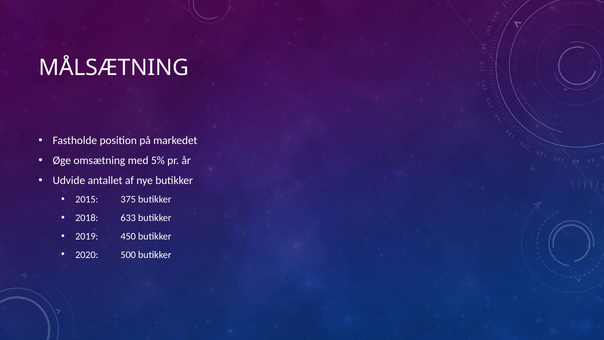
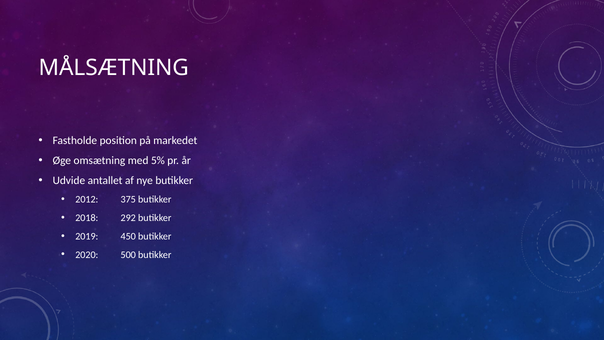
2015: 2015 -> 2012 (87, 199)
633: 633 -> 292 (128, 218)
